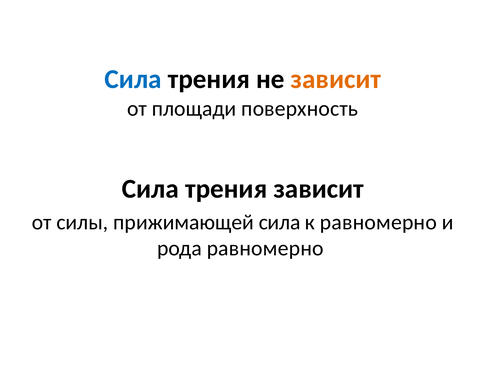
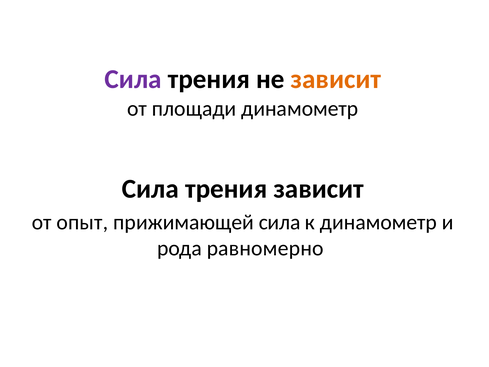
Сила colour: blue -> purple (133, 79)
площади поверхность: поверхность -> динамометр (300, 109)
cилы: cилы -> опыт (82, 222)
к равномерно: равномерно -> динамометр (379, 222)
